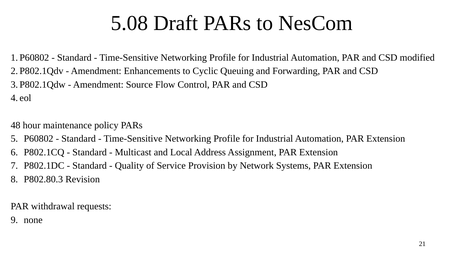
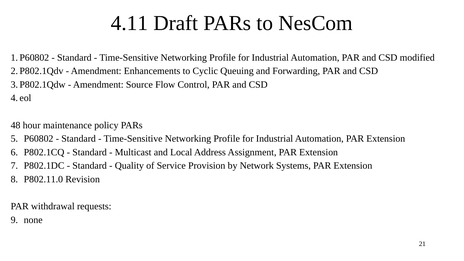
5.08: 5.08 -> 4.11 (129, 23)
P802.80.3: P802.80.3 -> P802.11.0 (43, 179)
